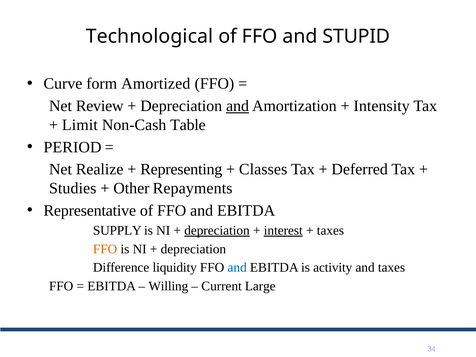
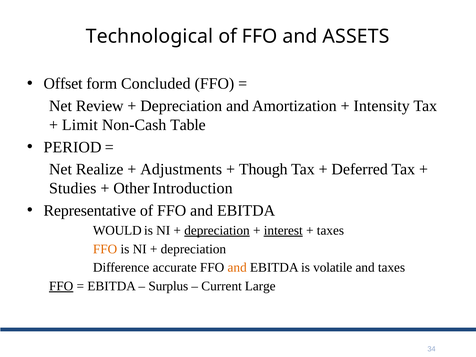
STUPID: STUPID -> ASSETS (356, 36)
Curve: Curve -> Offset (63, 84)
Amortized: Amortized -> Concluded (156, 84)
and underline: present -> none (238, 106)
Representing: Representing -> Adjustments (181, 169)
Classes: Classes -> Though (263, 169)
Repayments: Repayments -> Introduction (193, 188)
SUPPLY: SUPPLY -> WOULD (117, 231)
liquidity: liquidity -> accurate (175, 268)
and colour: blue -> orange (237, 268)
activity: activity -> volatile (333, 268)
FFO underline: none -> present (61, 286)
Willing: Willing -> Surplus (168, 286)
